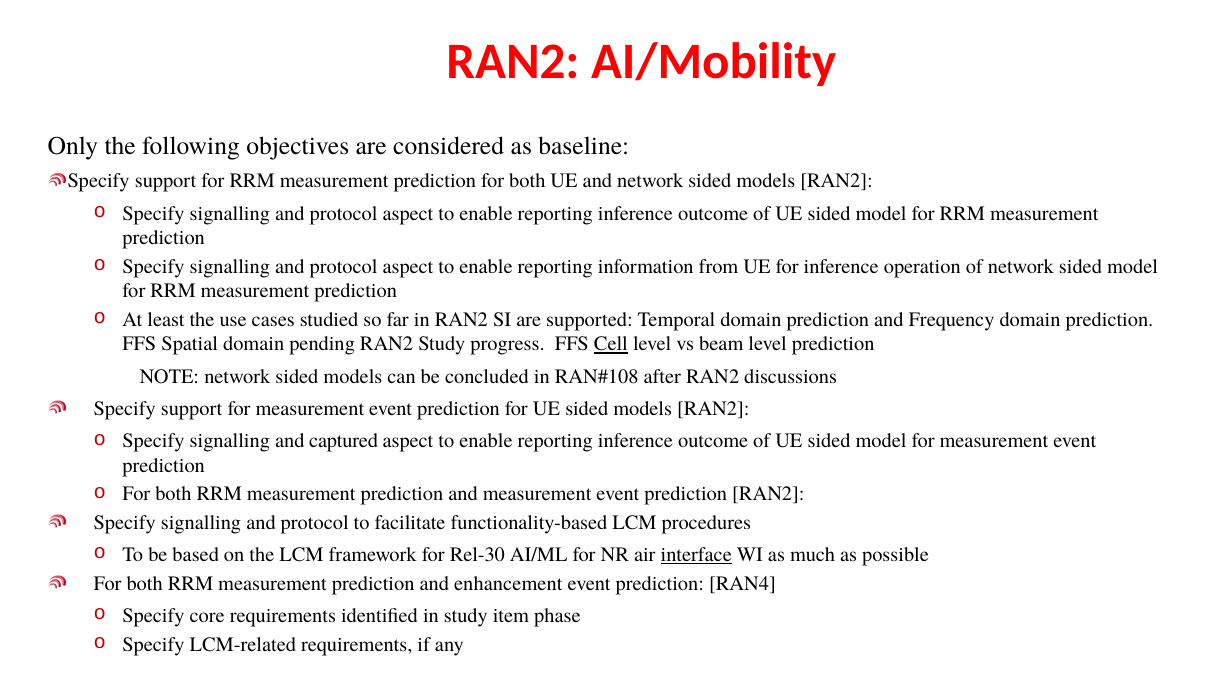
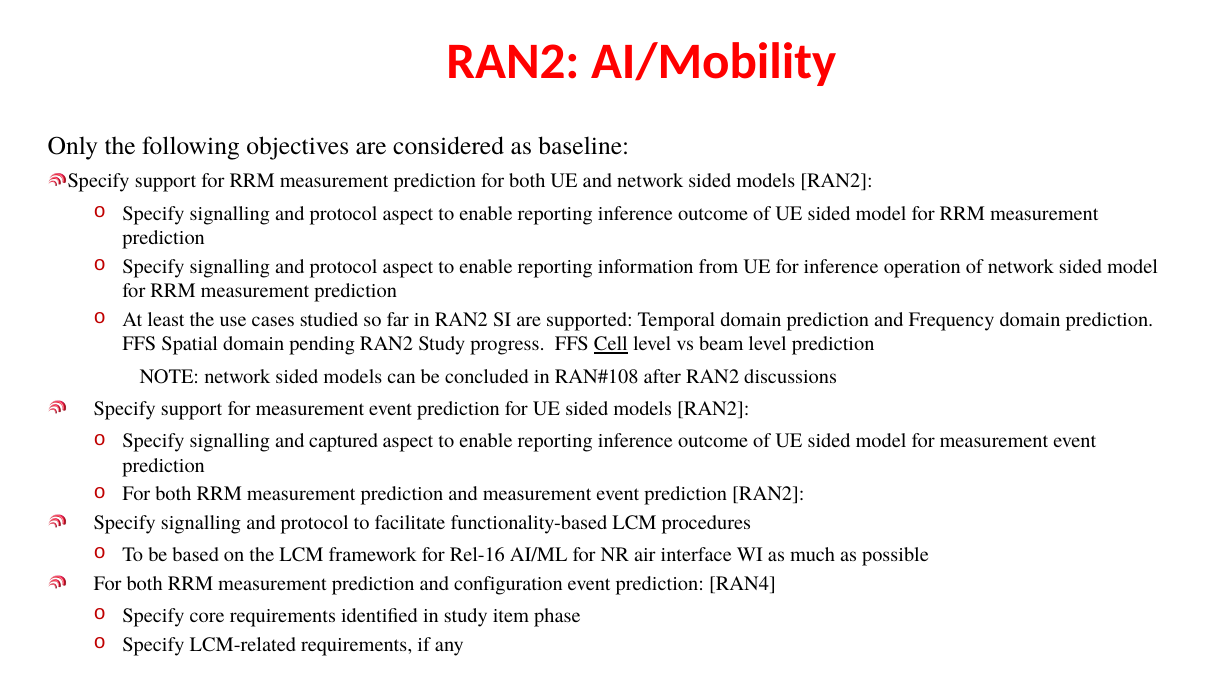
Rel-30: Rel-30 -> Rel-16 (477, 555)
interface underline: present -> none (696, 555)
enhancement: enhancement -> configuration (508, 584)
